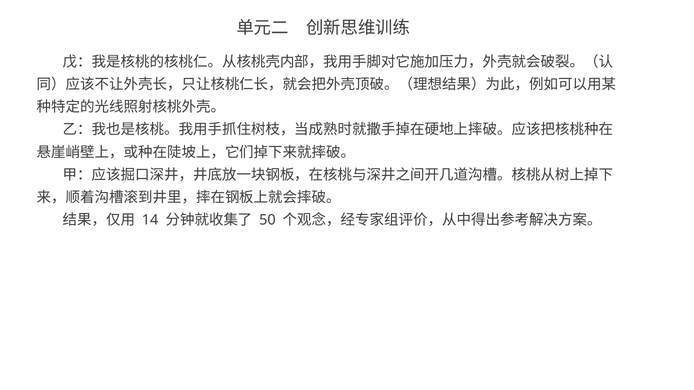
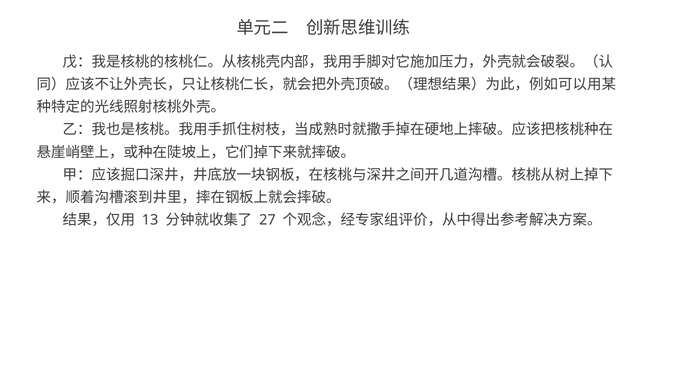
14: 14 -> 13 (150, 220)
50: 50 -> 27 (267, 220)
